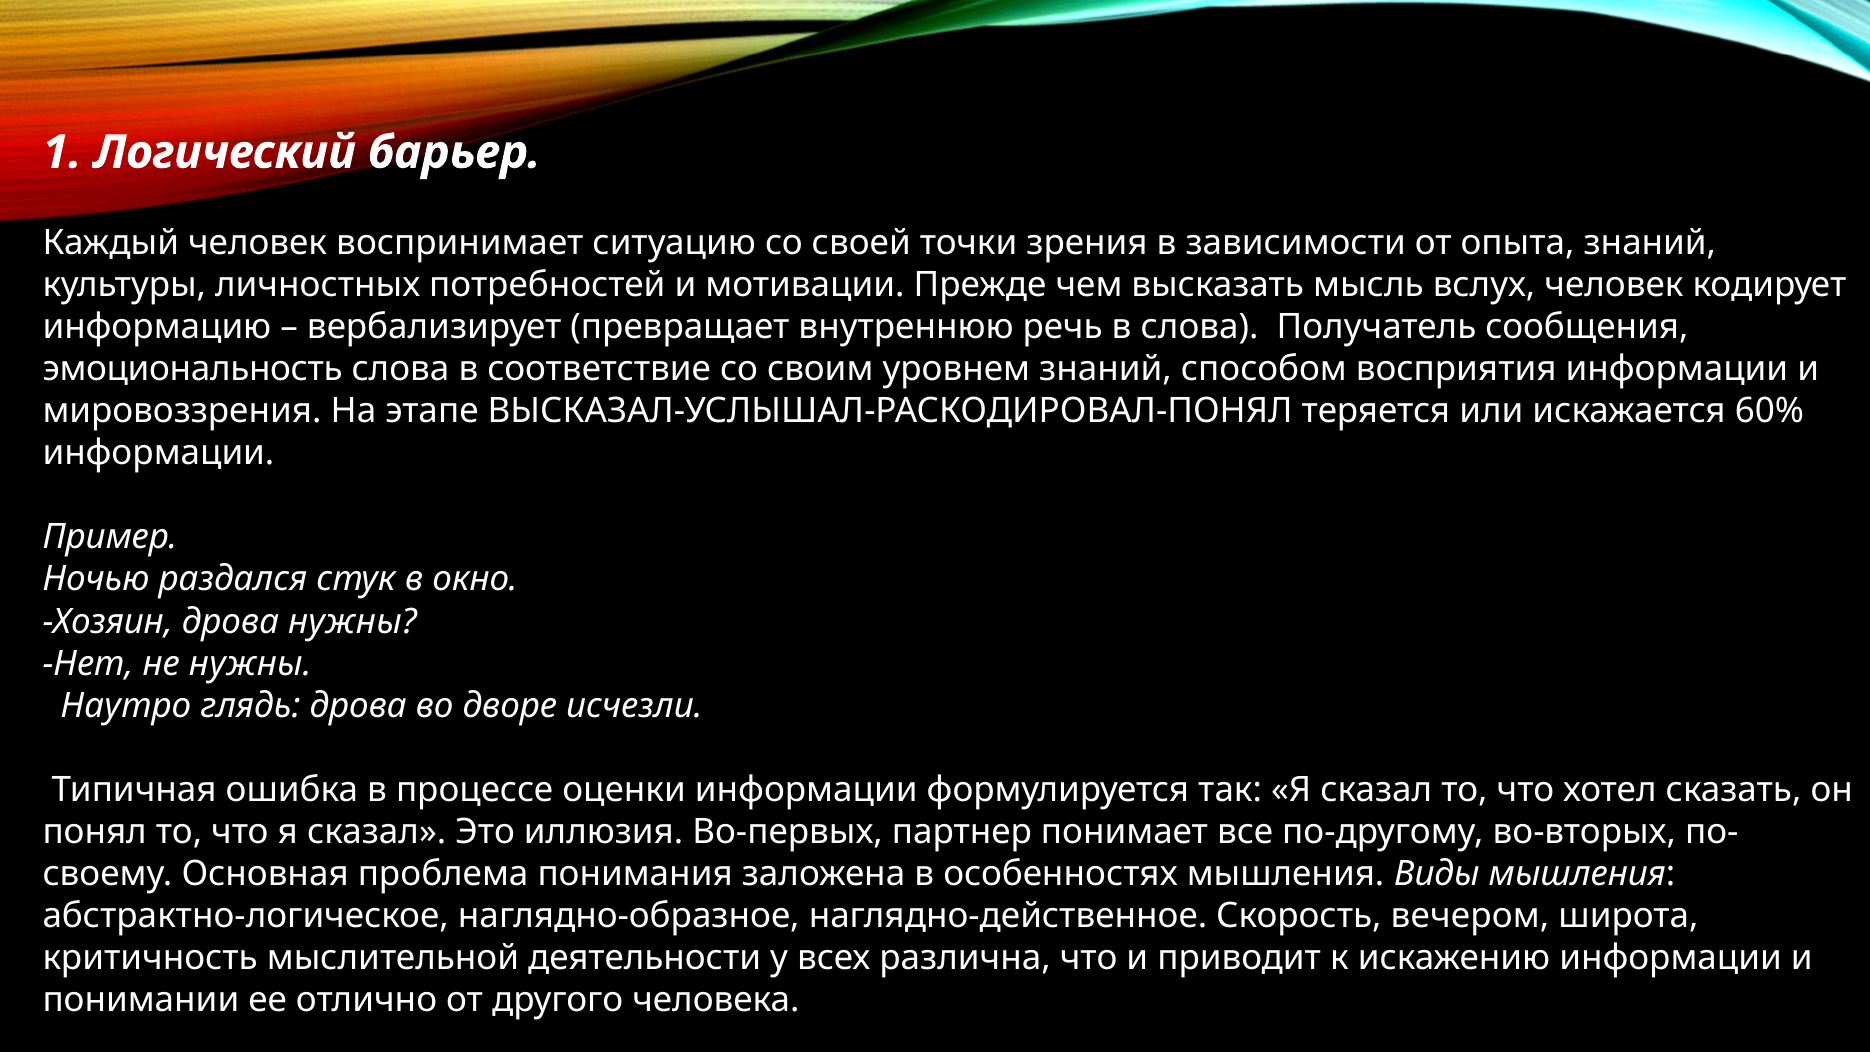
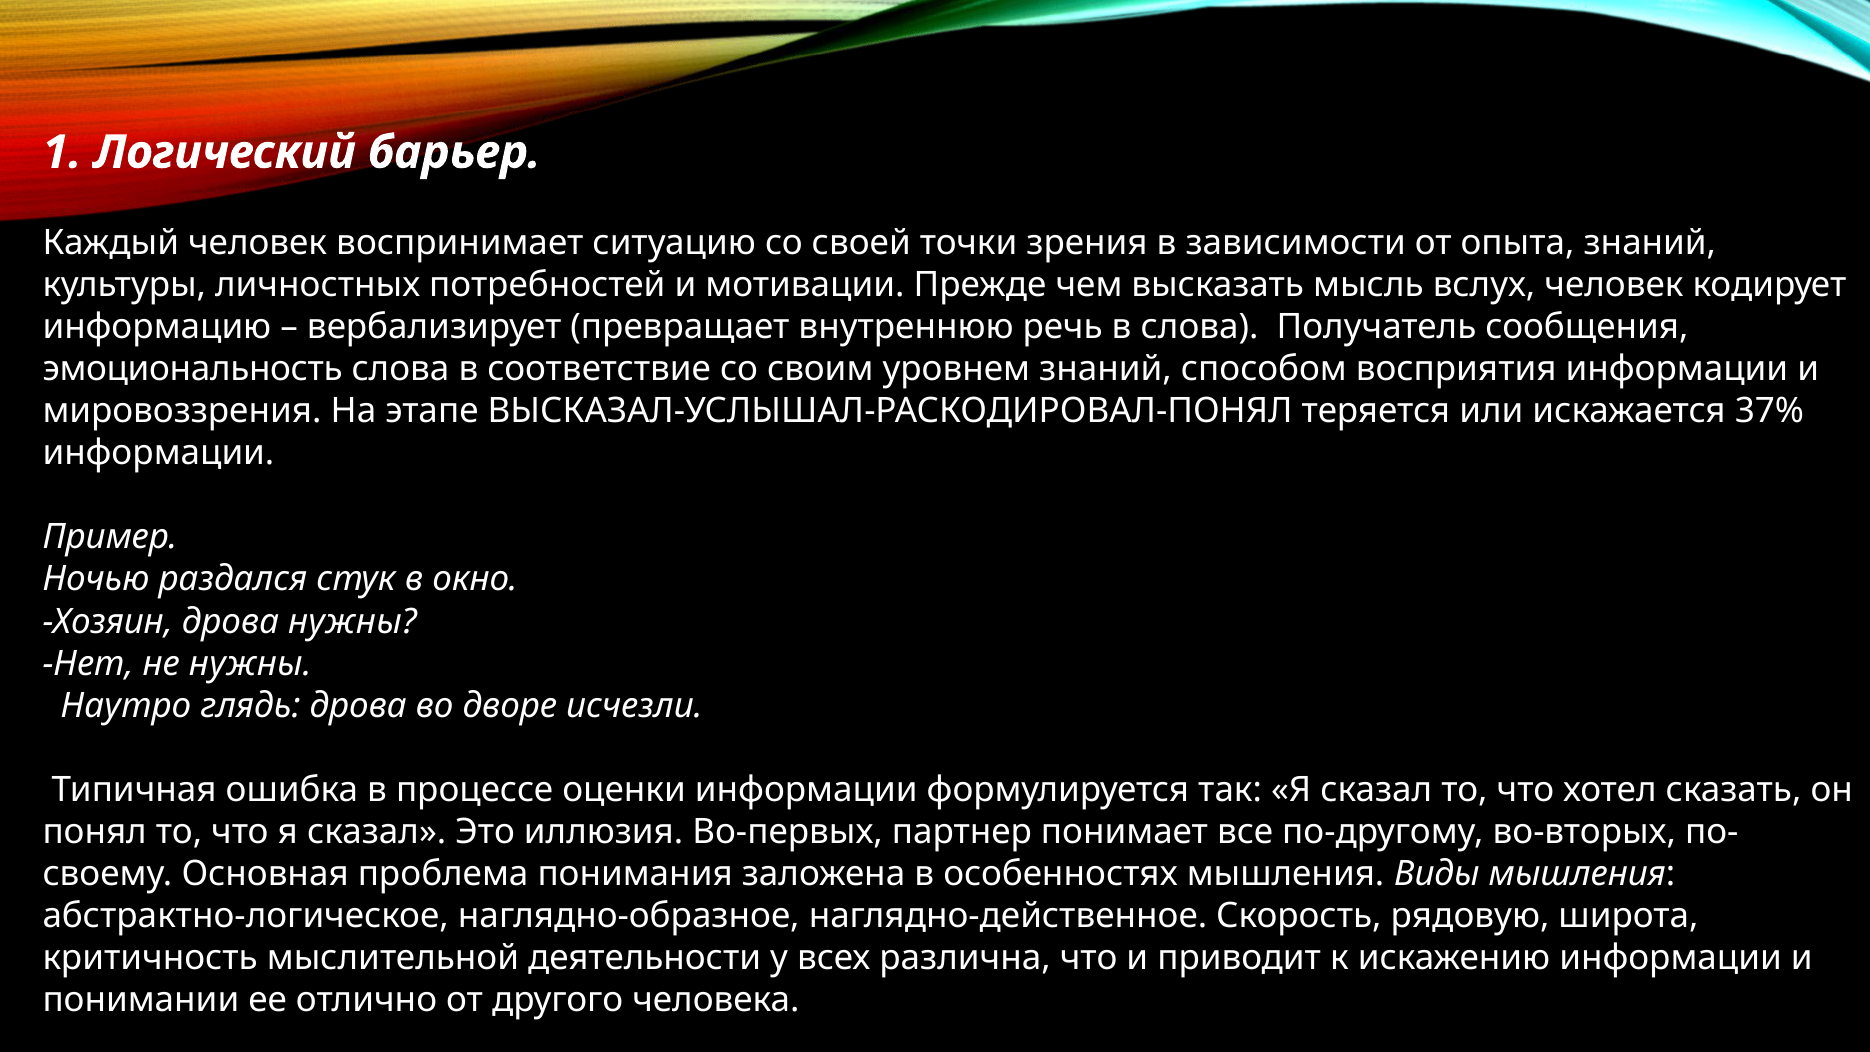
60%: 60% -> 37% (1769, 411)
вечером: вечером -> рядовую (1470, 916)
